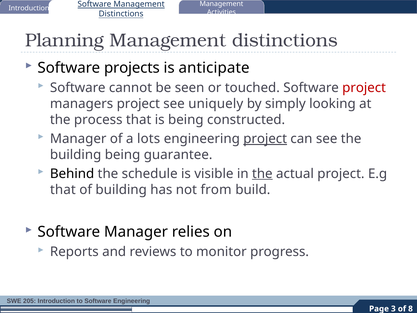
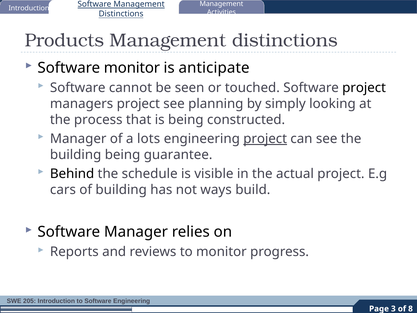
Planning: Planning -> Products (64, 40)
Software projects: projects -> monitor (132, 68)
project colour: red -> black (364, 88)
uniquely: uniquely -> planning (216, 104)
the underline: present -> none (262, 174)
that: that -> cars (63, 190)
from: from -> ways (216, 190)
